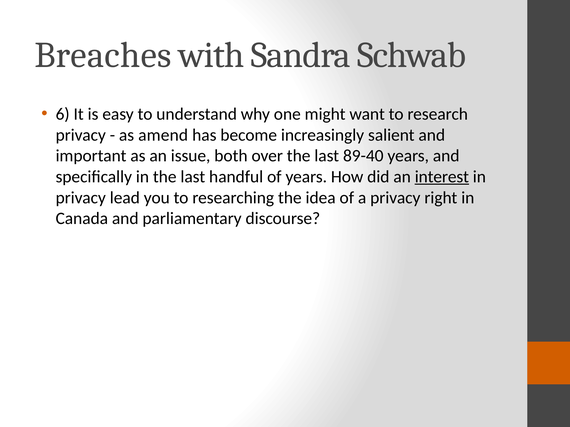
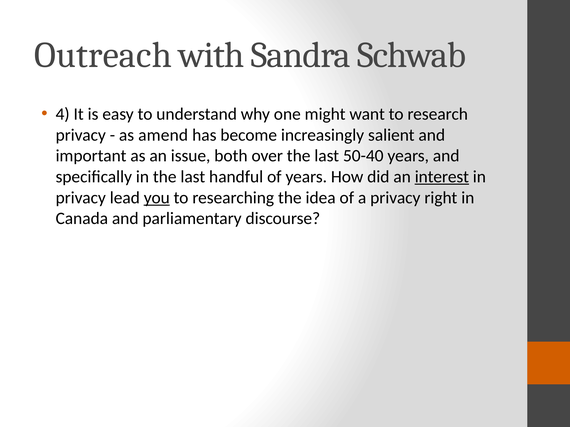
Breaches: Breaches -> Outreach (103, 55)
6: 6 -> 4 (63, 114)
89-40: 89-40 -> 50-40 (363, 156)
you underline: none -> present (157, 198)
